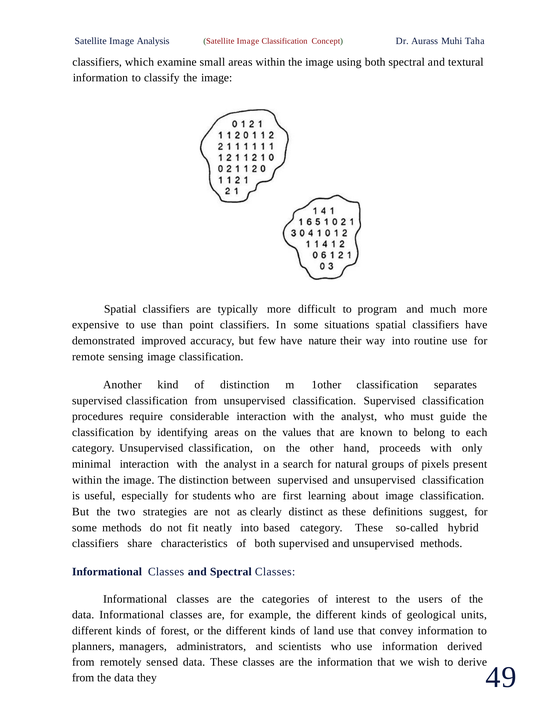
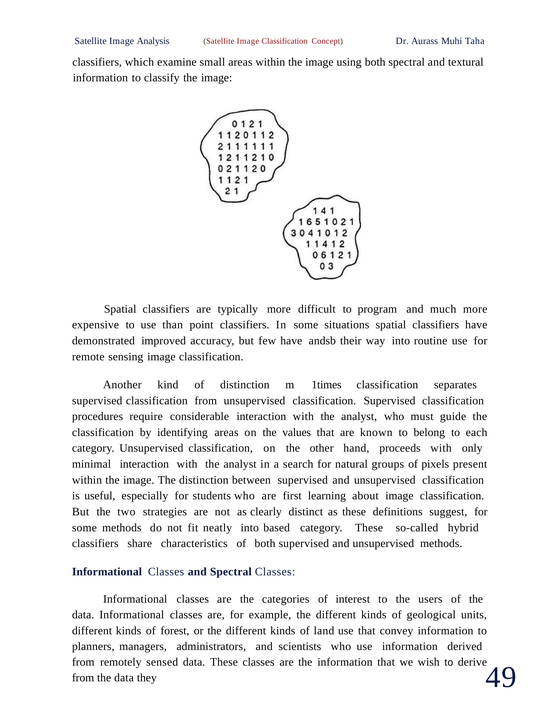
nature: nature -> andsb (322, 341)
1other: 1other -> 1times (327, 385)
